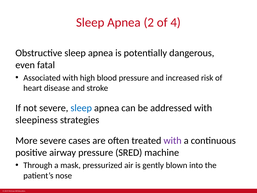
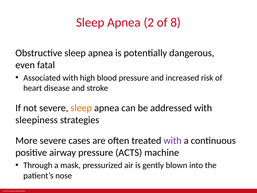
4: 4 -> 8 (176, 22)
sleep colour: blue -> orange (81, 108)
SRED: SRED -> ACTS (129, 152)
